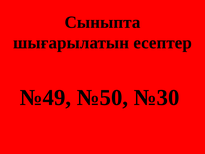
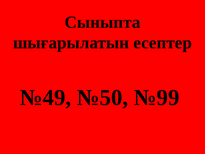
№30: №30 -> №99 (157, 97)
